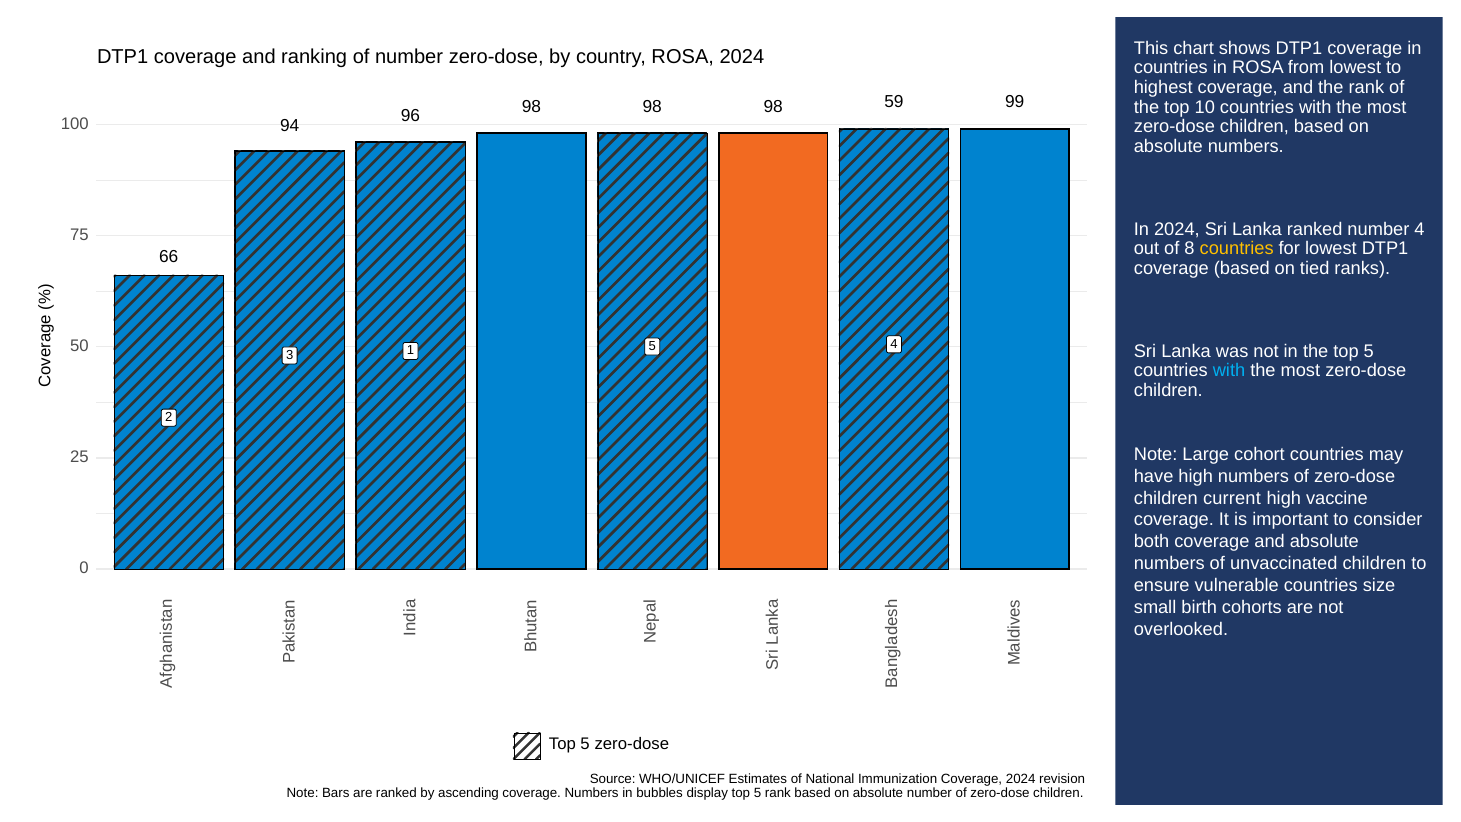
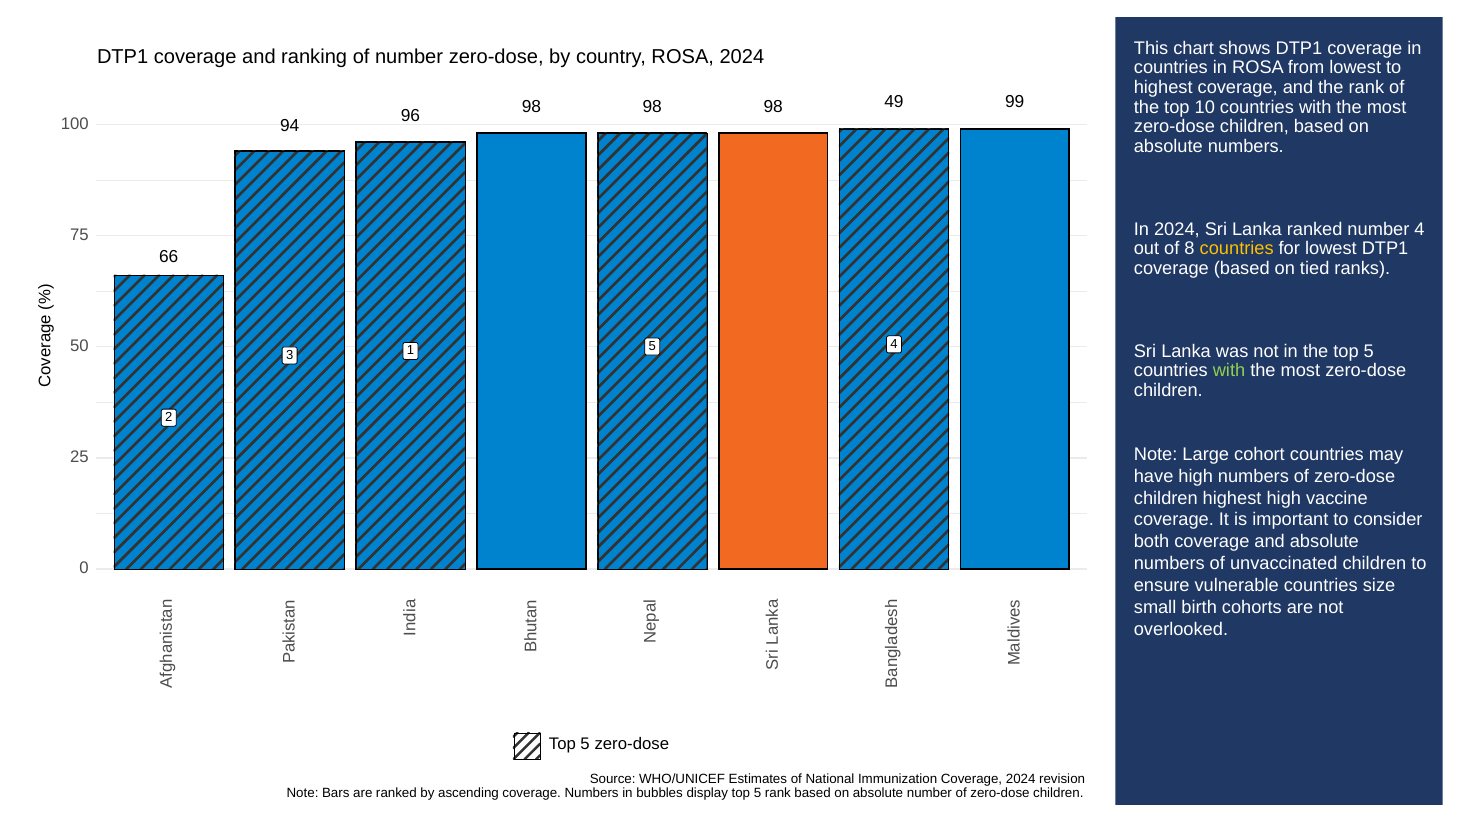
59: 59 -> 49 (894, 102)
with colour: light blue -> light green (1229, 371)
children current: current -> highest (1232, 498)
